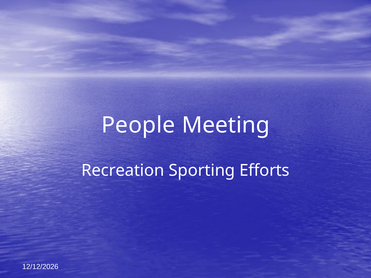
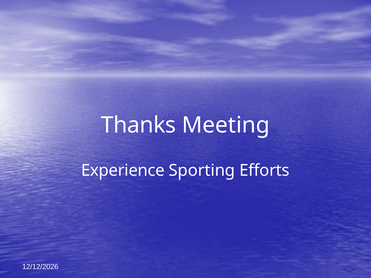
People: People -> Thanks (138, 125)
Recreation: Recreation -> Experience (123, 171)
